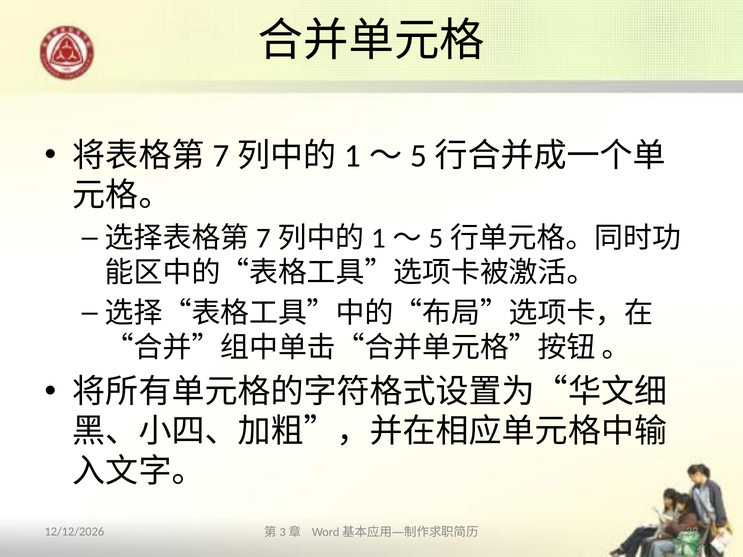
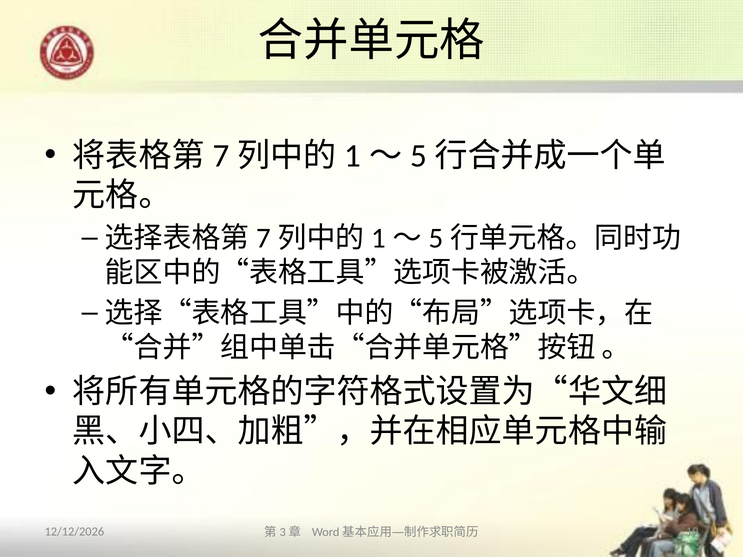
23: 23 -> 19 (692, 532)
